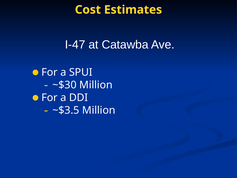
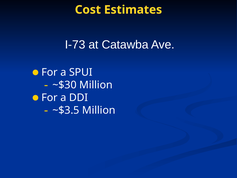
I-47: I-47 -> I-73 (75, 45)
